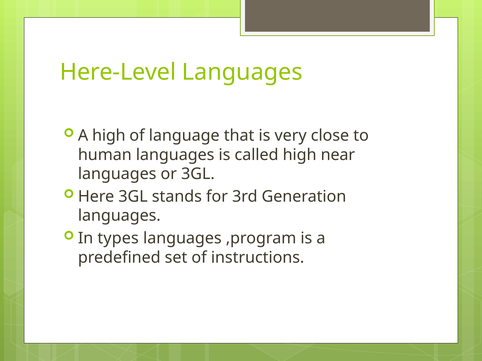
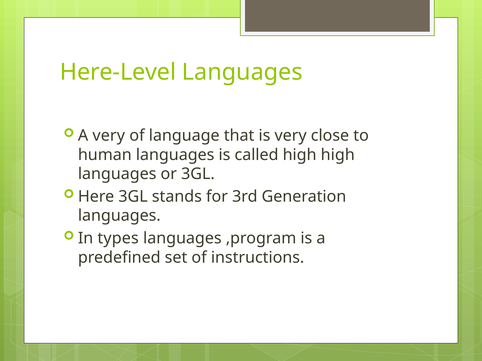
A high: high -> very (109, 136)
high near: near -> high (338, 155)
